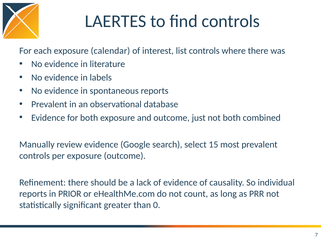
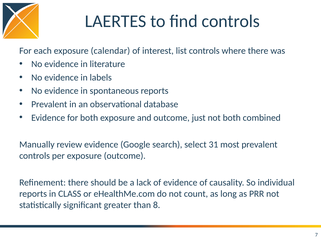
15: 15 -> 31 (213, 144)
PRIOR: PRIOR -> CLASS (70, 193)
0: 0 -> 8 (157, 205)
